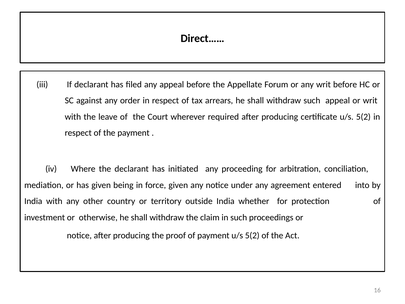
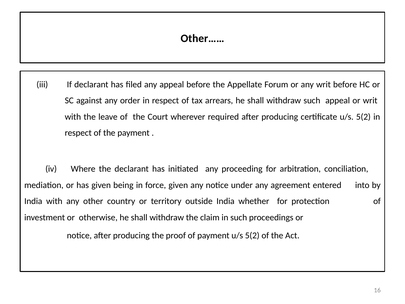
Direct……: Direct…… -> Other…… (202, 38)
